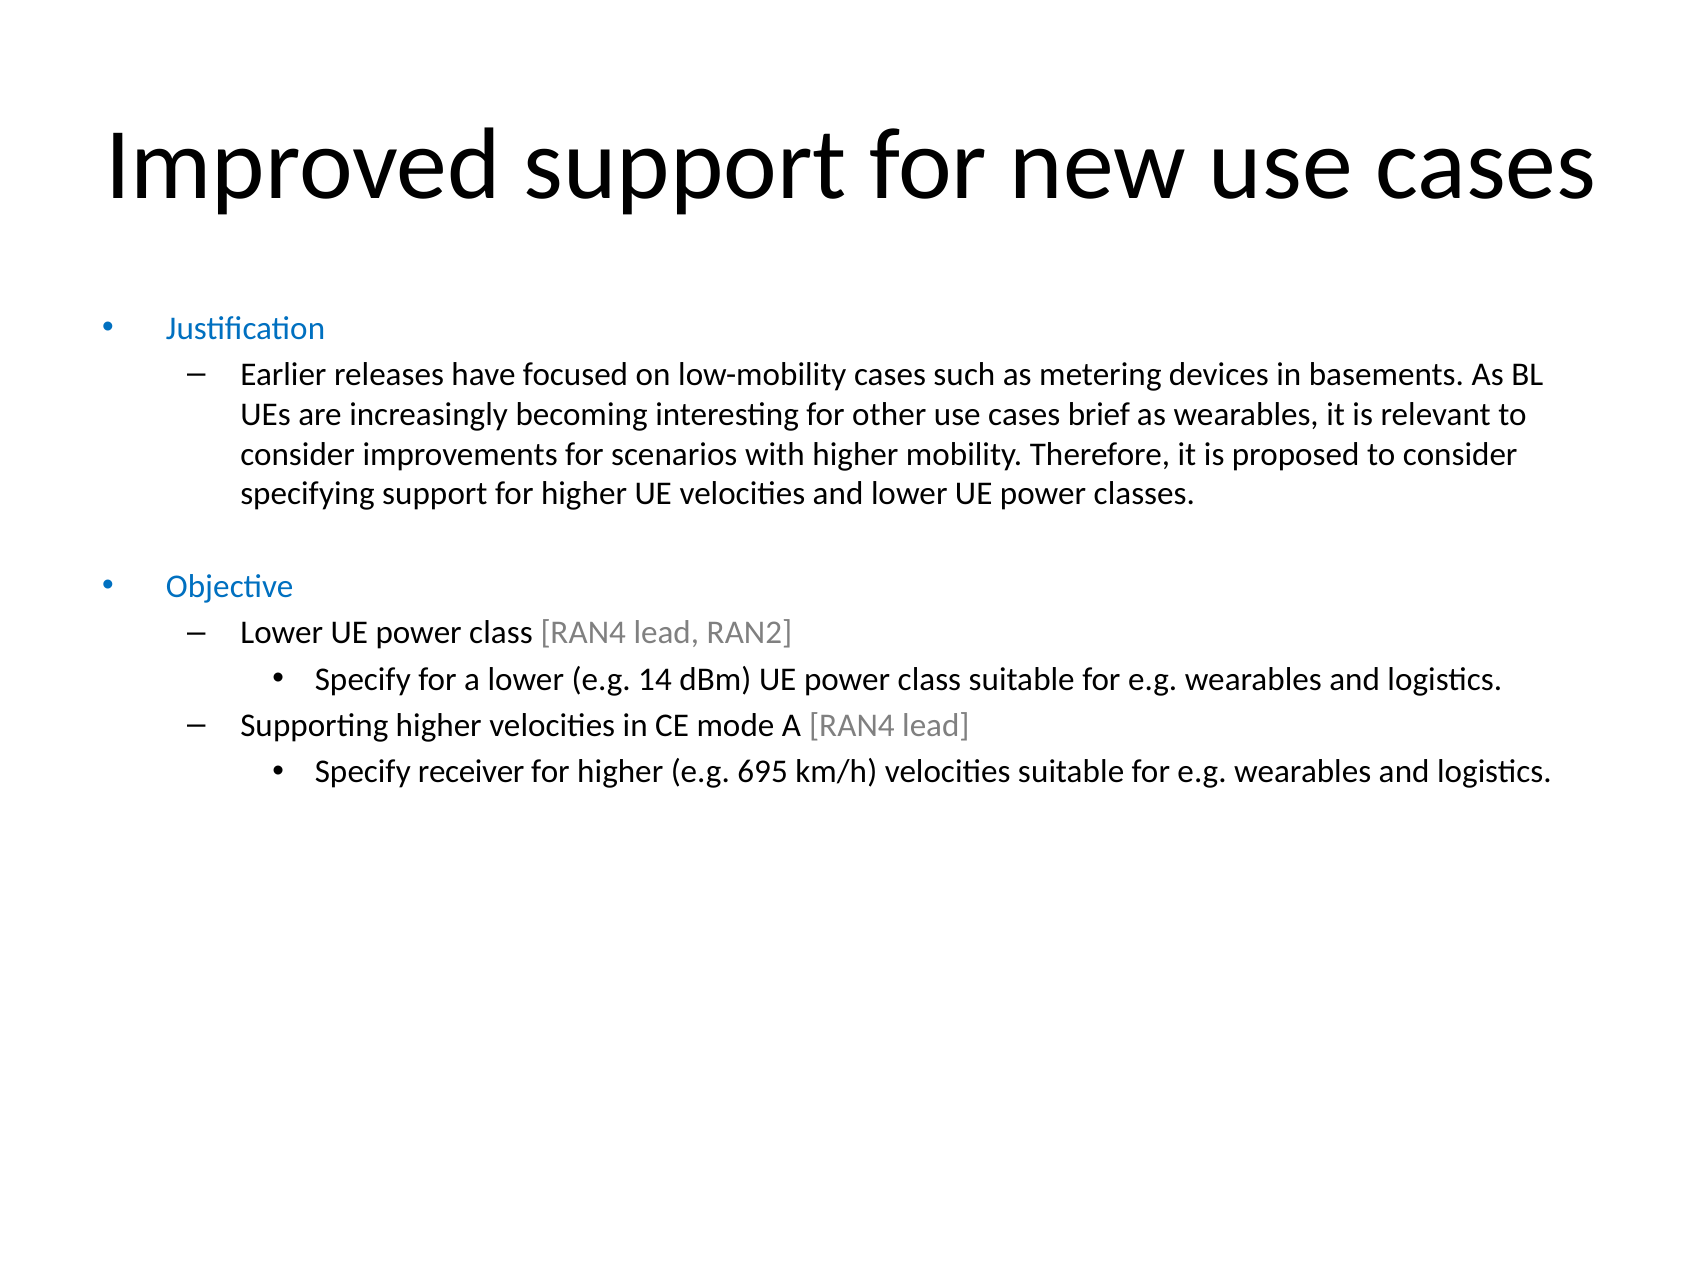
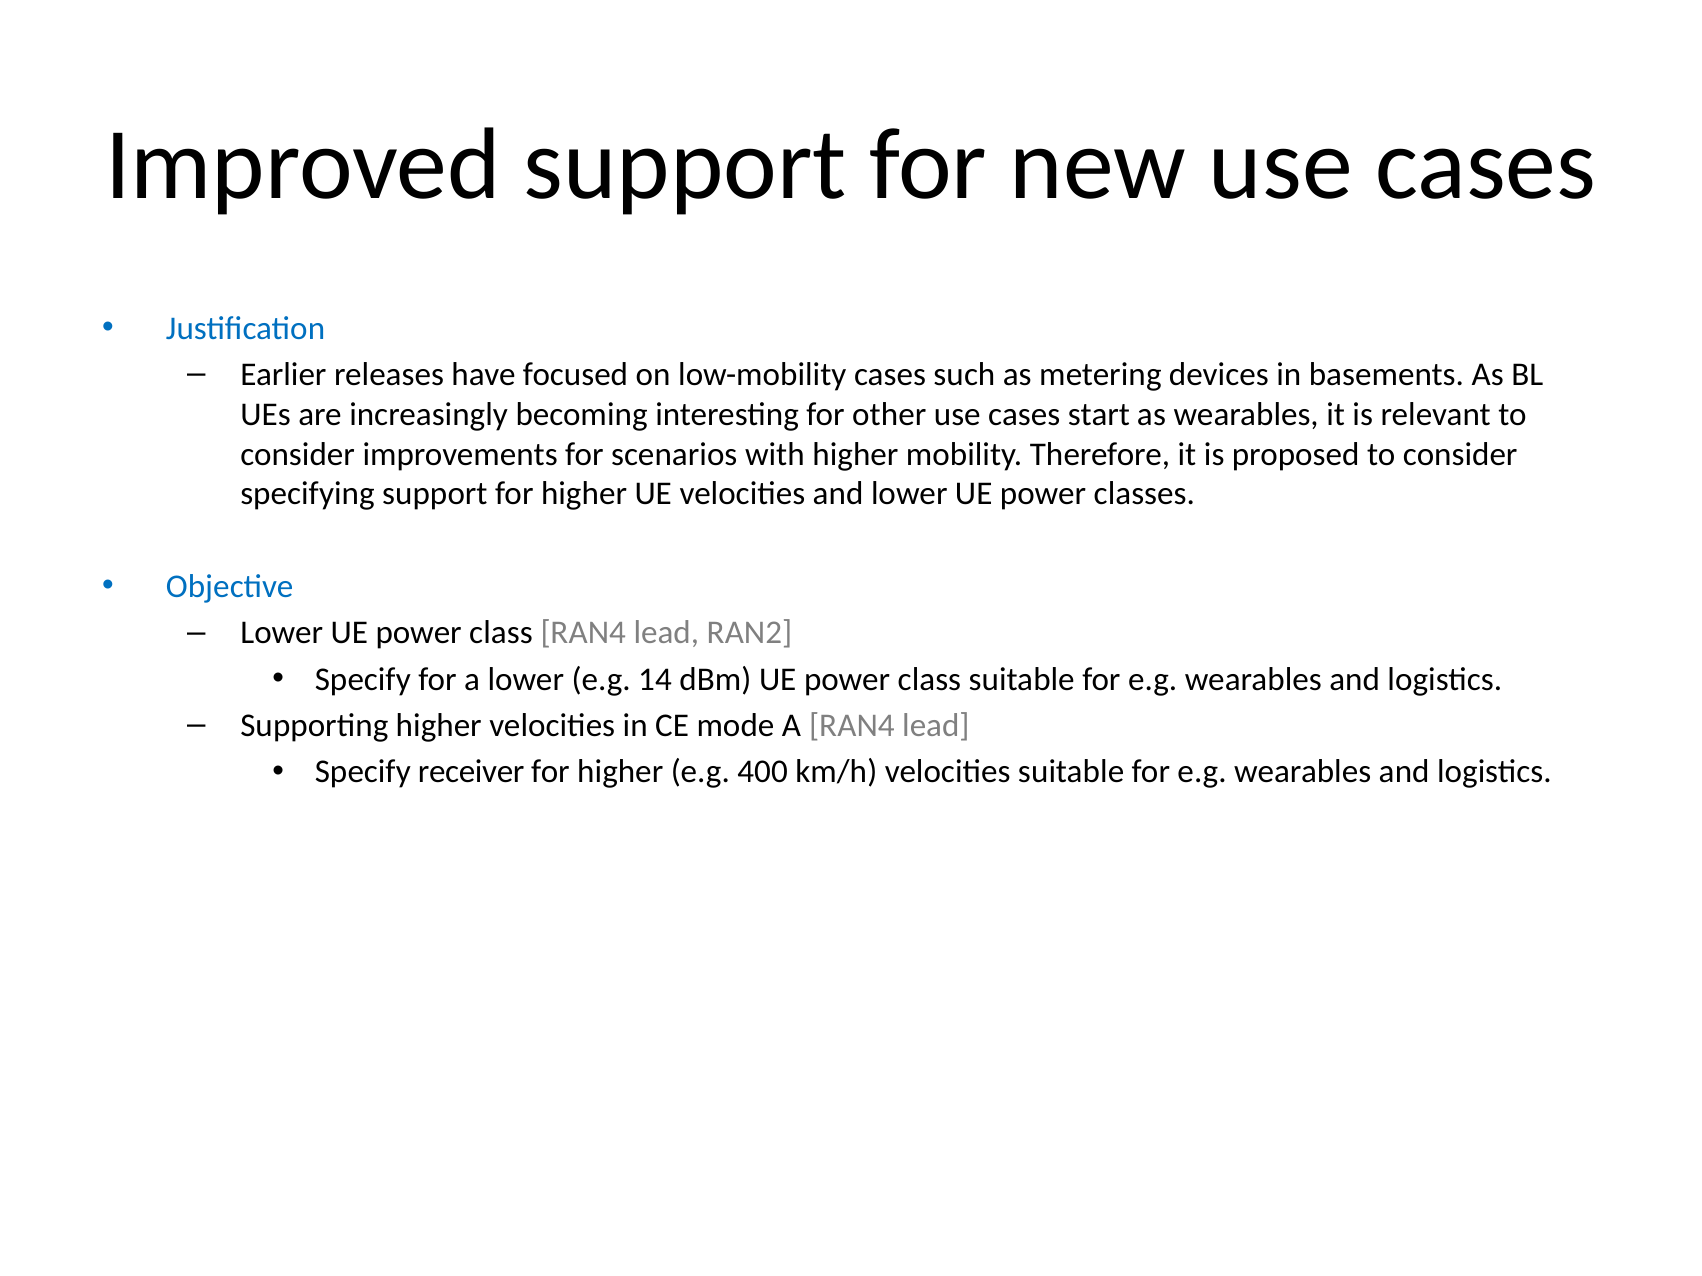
brief: brief -> start (1099, 415)
695: 695 -> 400 (763, 772)
